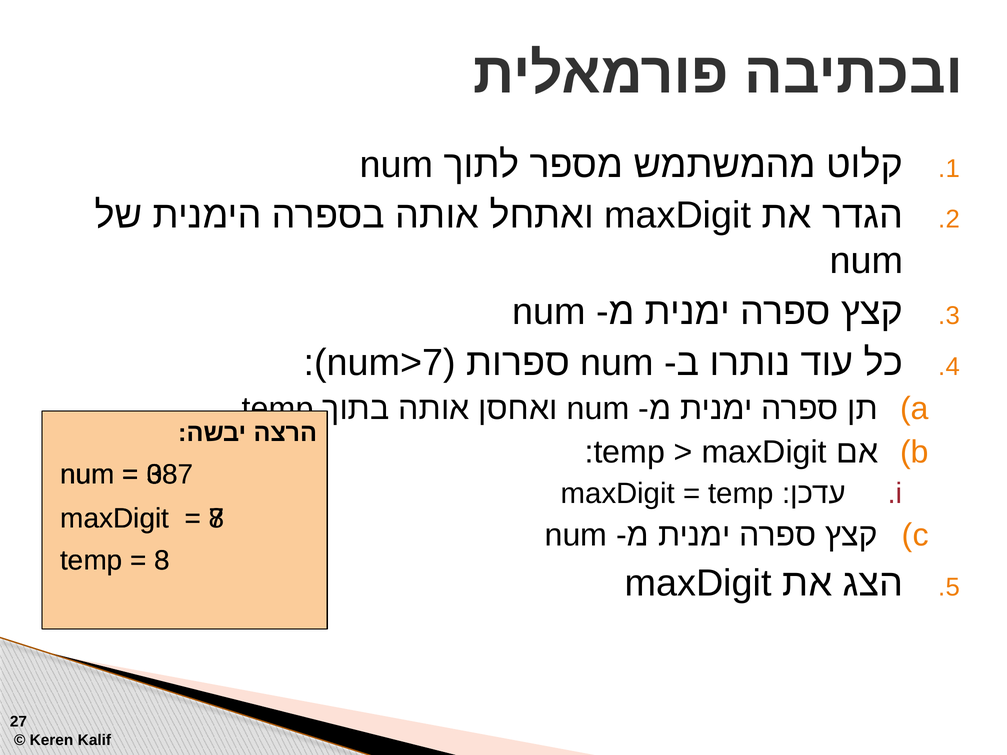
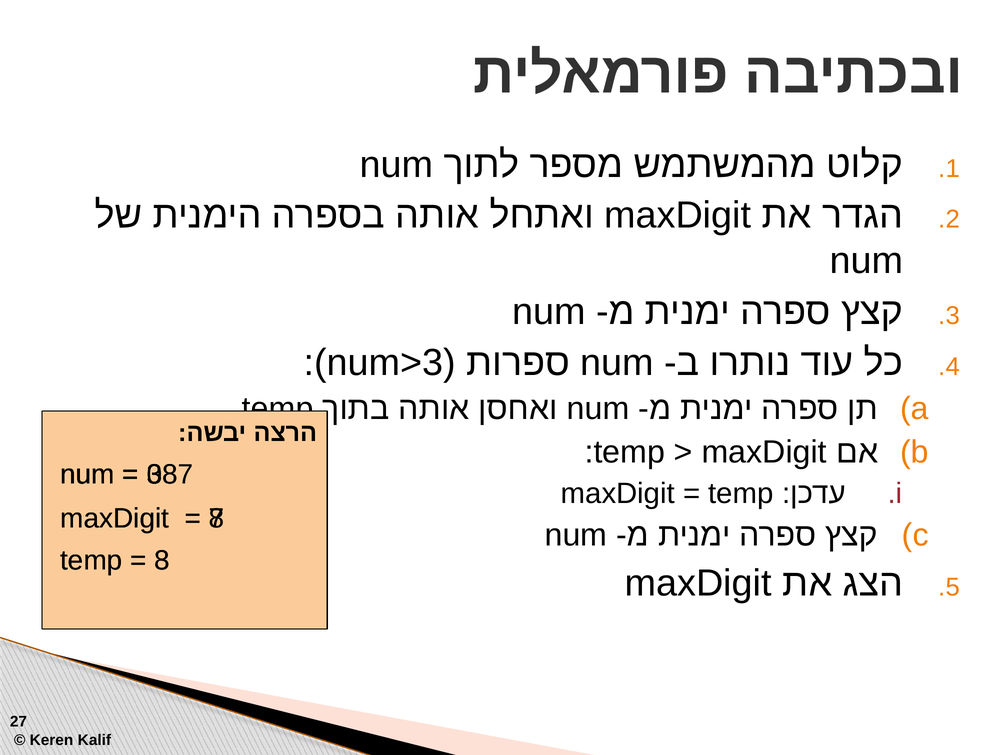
num>7: num>7 -> num>3 (385, 363)
